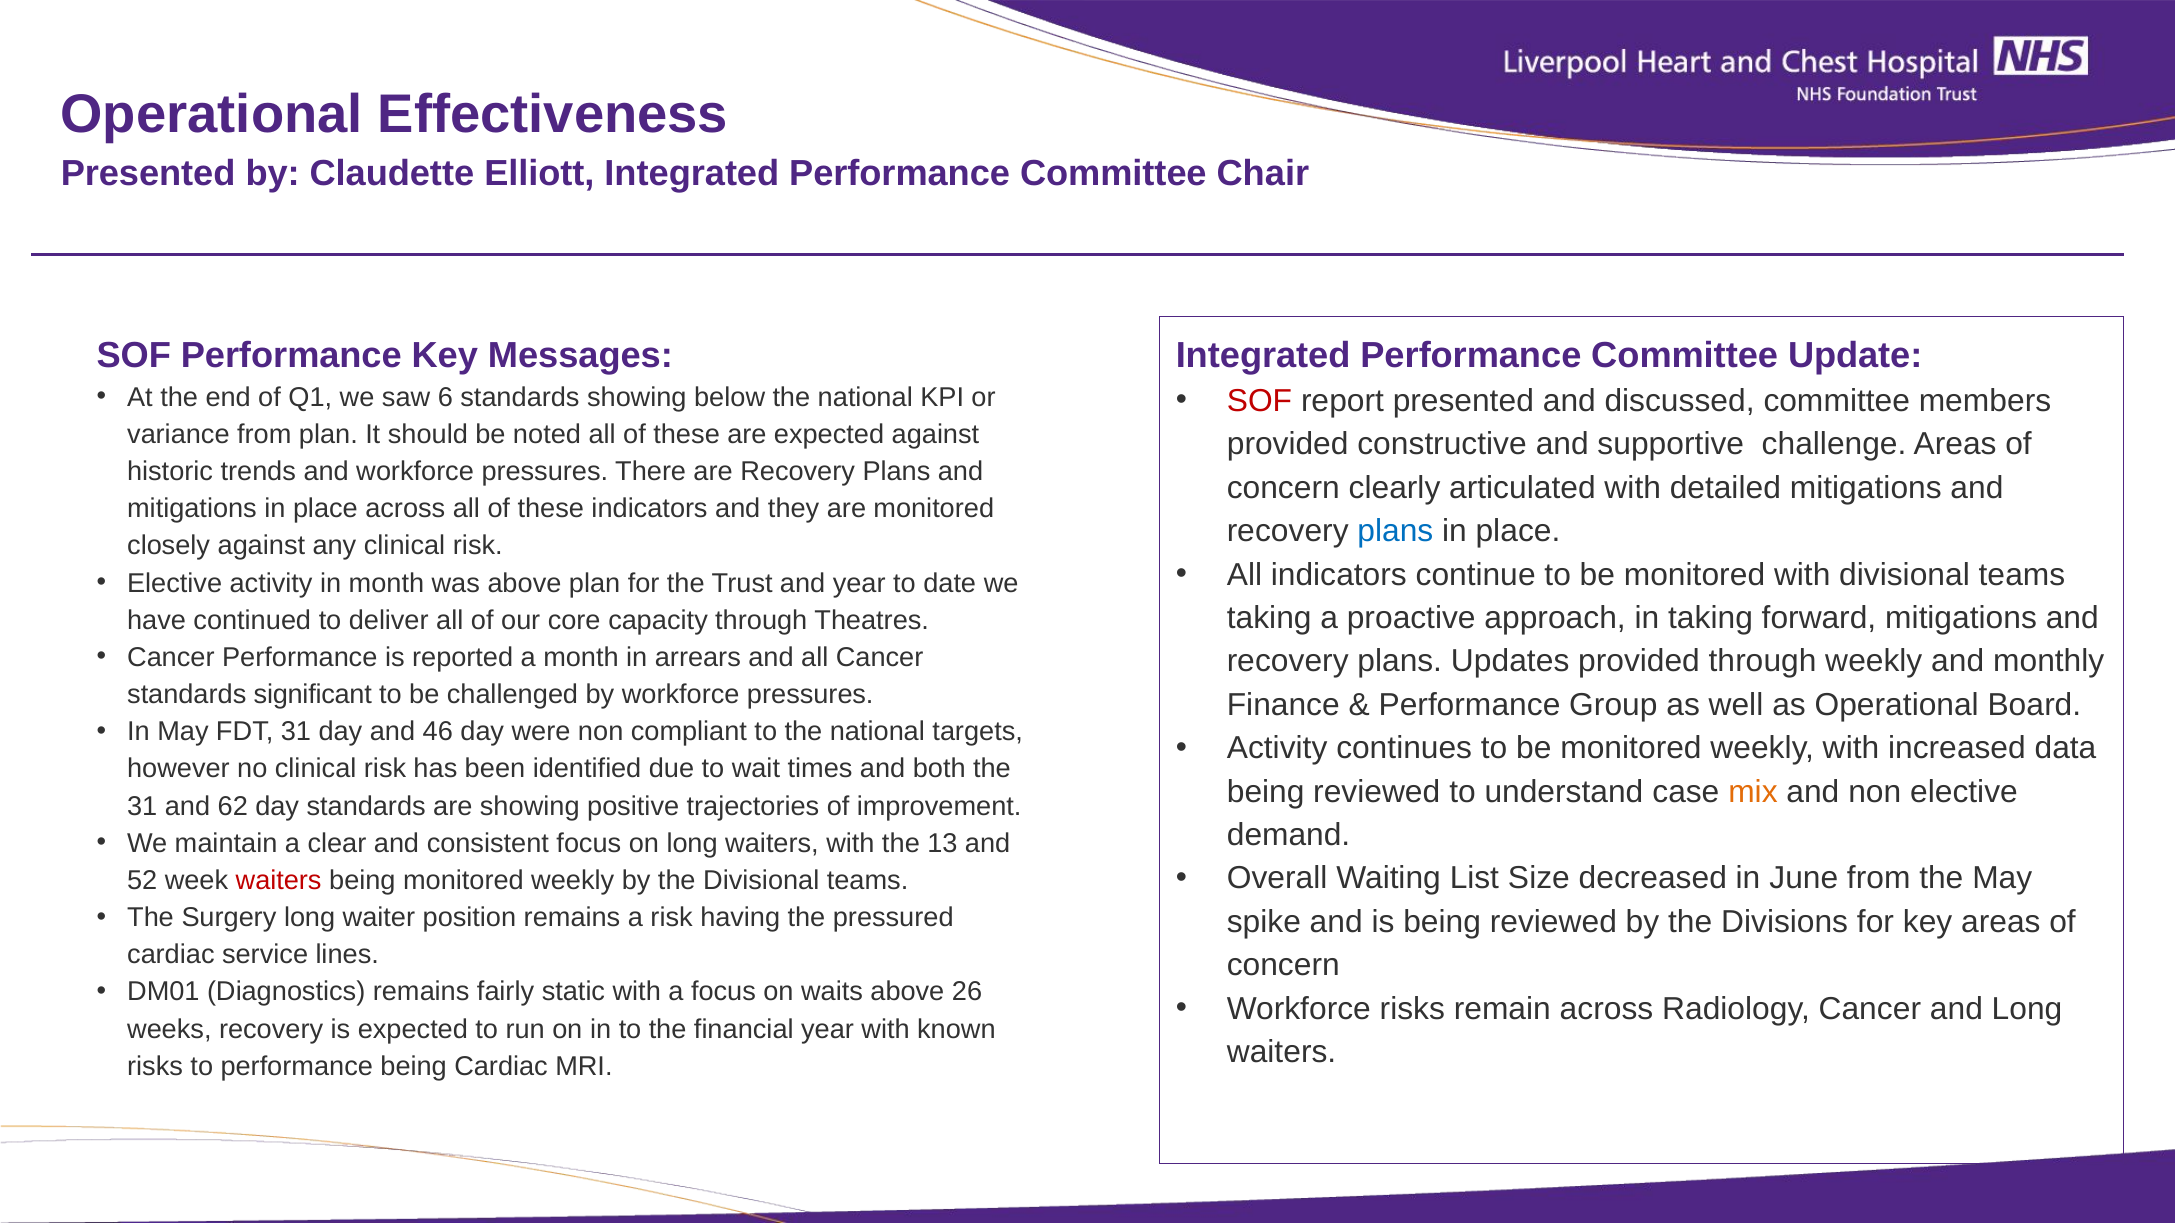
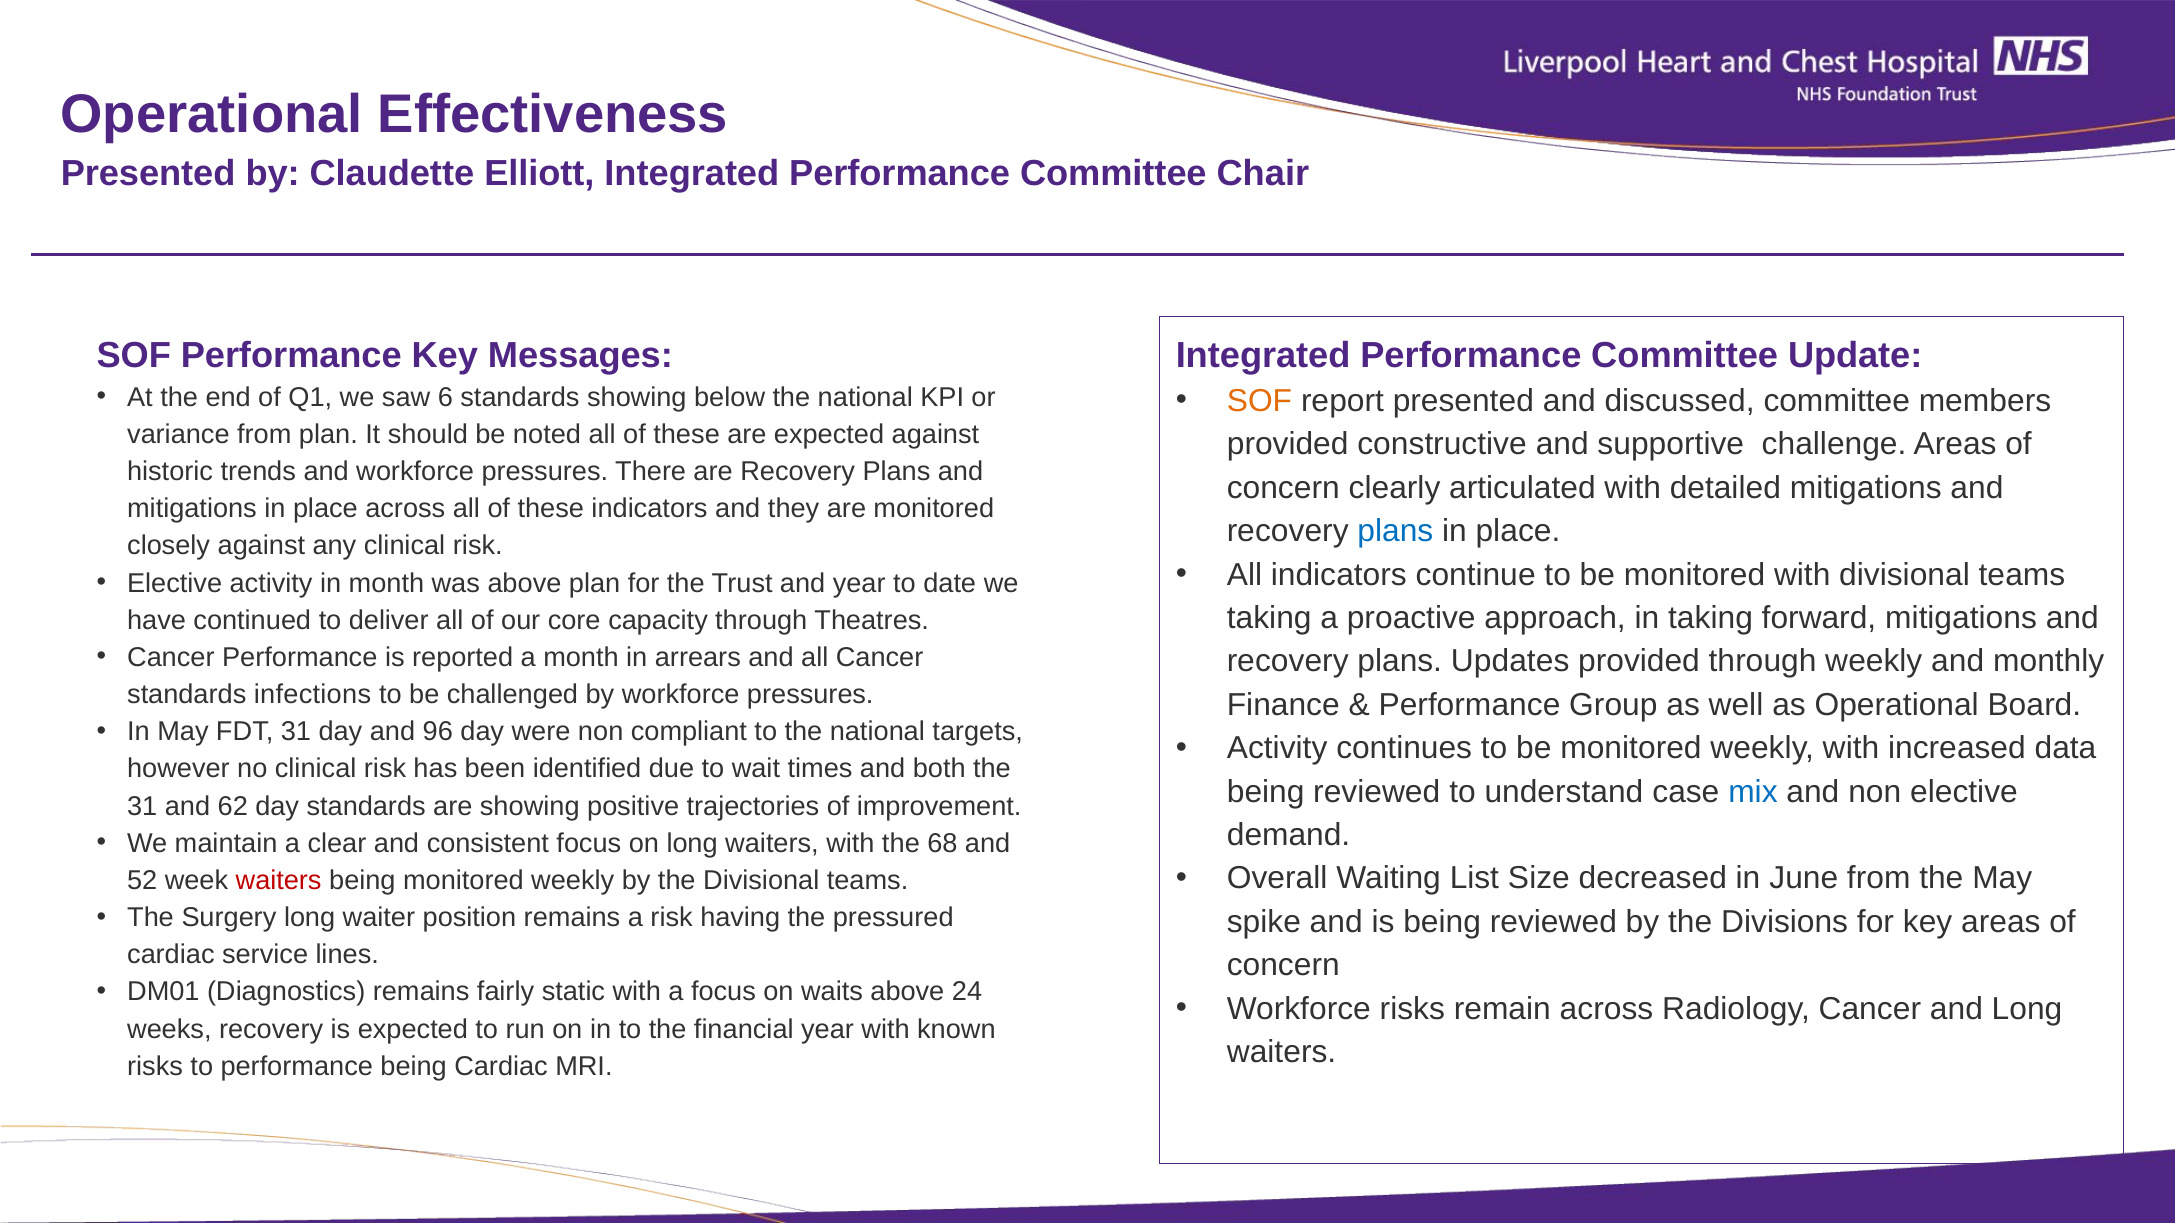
SOF colour: red -> orange (1259, 401)
significant: significant -> infections (313, 695)
46: 46 -> 96 (438, 732)
mix colour: orange -> blue (1753, 792)
13: 13 -> 68 (942, 844)
26: 26 -> 24 (967, 992)
